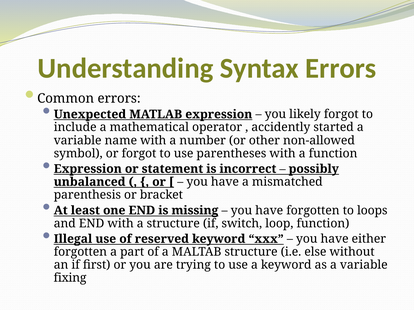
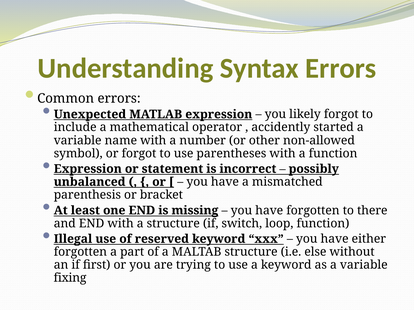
loops: loops -> there (372, 211)
